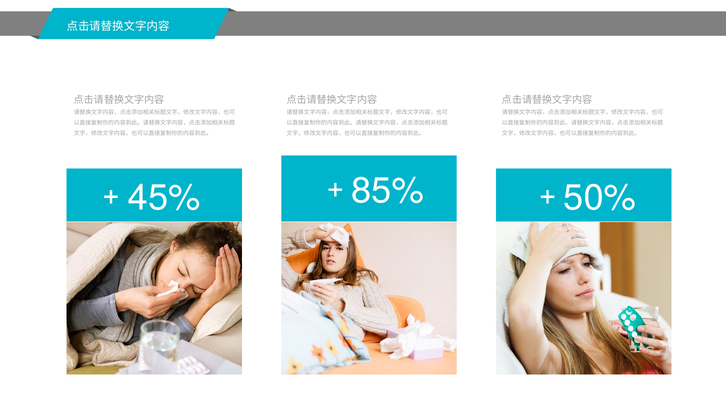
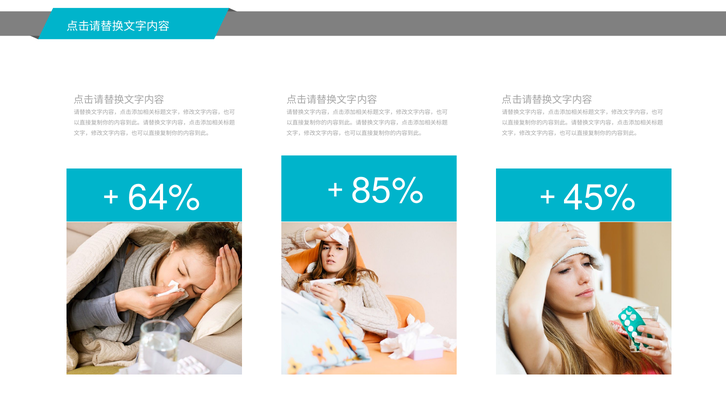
45%: 45% -> 64% (164, 198)
50%: 50% -> 45% (600, 198)
